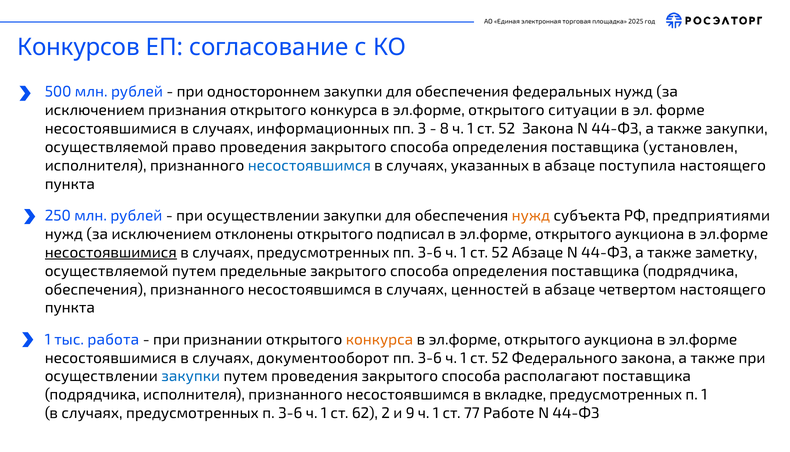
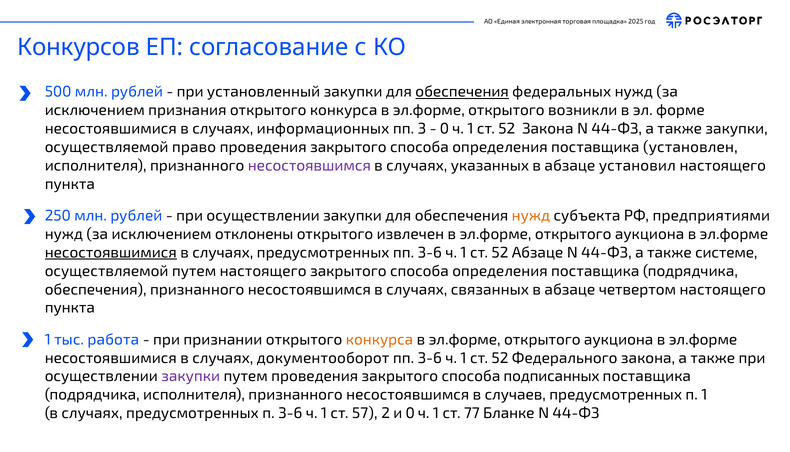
одностороннем: одностороннем -> установленный (264, 92)
обеспечения underline: none -> present (462, 92)
ситуации: ситуации -> возникли (583, 110)
8: 8 -> 0 (444, 129)
несостоявшимся colour: blue -> purple (309, 166)
поступила: поступила -> установил (637, 166)
подписал: подписал -> извлечен (410, 234)
заметку: заметку -> системе (726, 253)
путем предельные: предельные -> настоящего (263, 271)
ценностей: ценностей -> связанных (490, 289)
закупки colour: blue -> purple (191, 376)
располагают: располагают -> подписанных (552, 376)
вкладке: вкладке -> случаев (515, 395)
62: 62 -> 57 (365, 413)
и 9: 9 -> 0 (410, 413)
Работе: Работе -> Бланке (509, 413)
